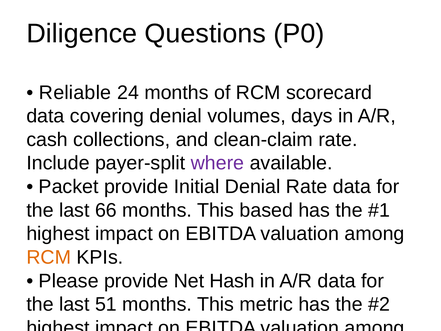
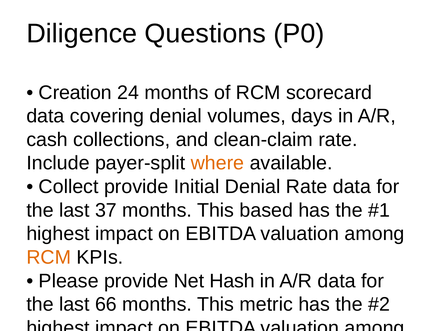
Reliable: Reliable -> Creation (75, 92)
where colour: purple -> orange (218, 163)
Packet: Packet -> Collect (69, 187)
66: 66 -> 37 (106, 210)
51: 51 -> 66 (106, 304)
